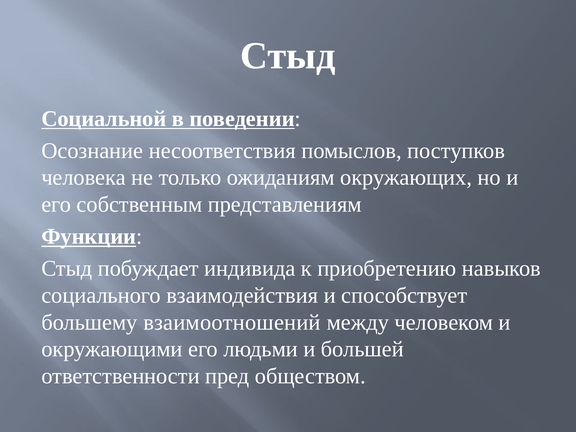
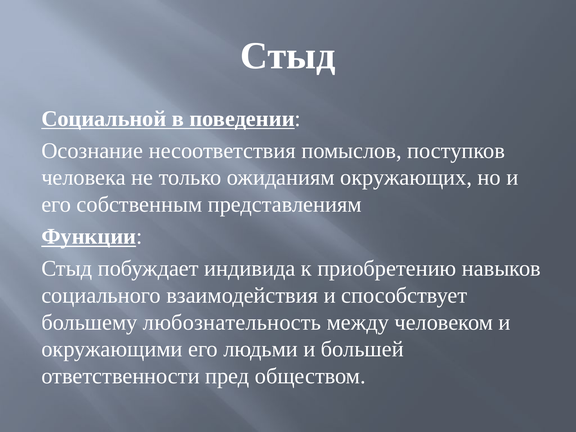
взаимоотношений: взаимоотношений -> любознательность (232, 322)
